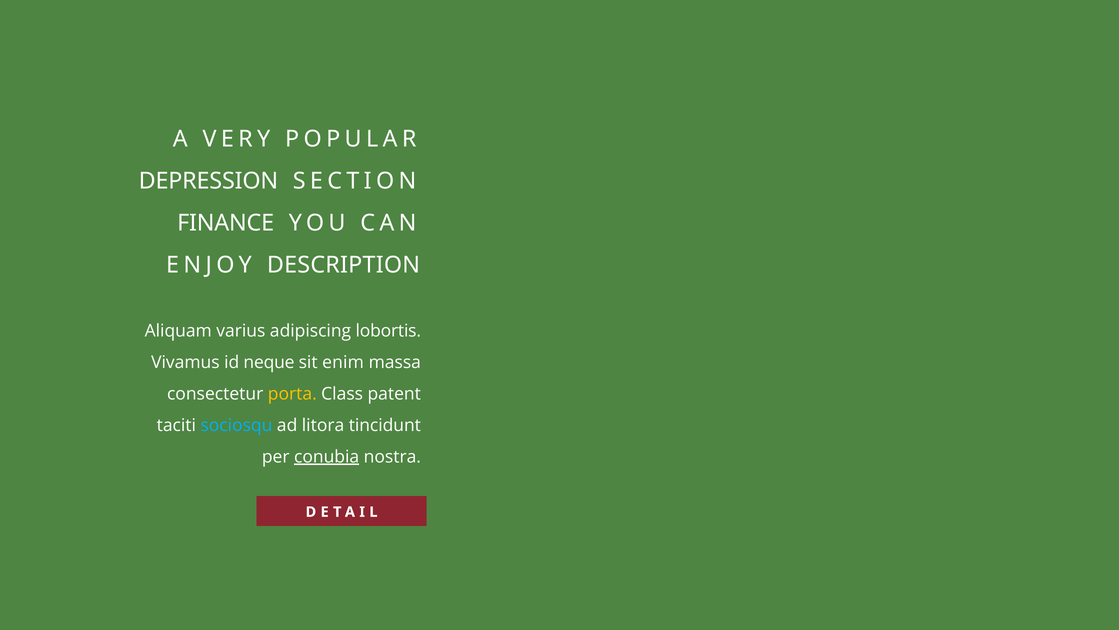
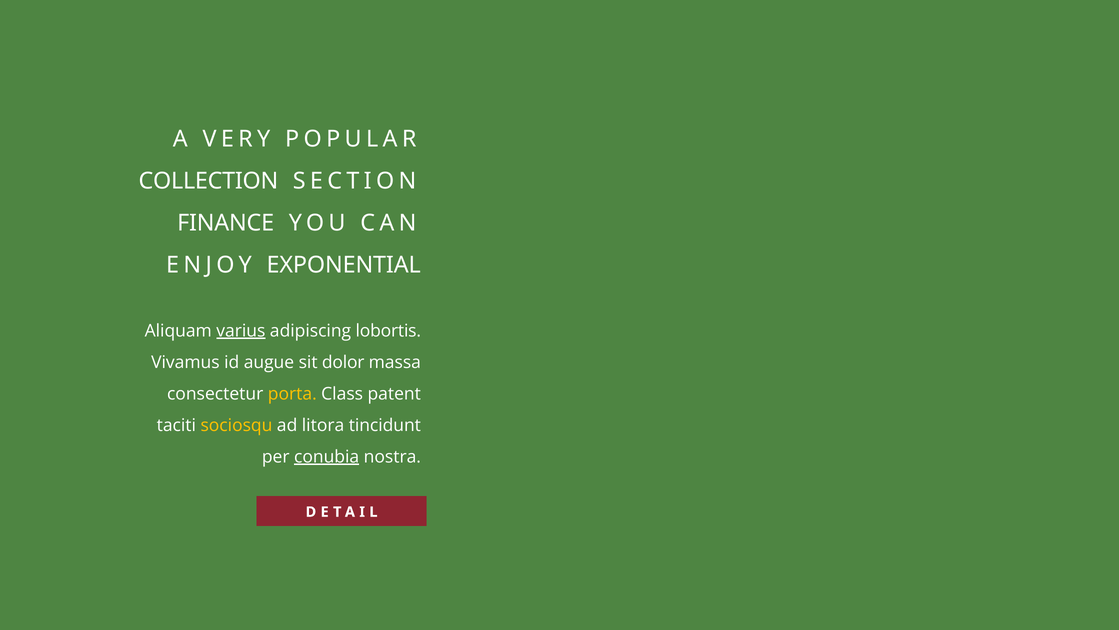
DEPRESSION: DEPRESSION -> COLLECTION (208, 181)
DESCRIPTION: DESCRIPTION -> EXPONENTIAL (344, 265)
varius underline: none -> present (241, 330)
neque: neque -> augue (269, 362)
enim: enim -> dolor (343, 362)
sociosqu colour: light blue -> yellow (236, 425)
